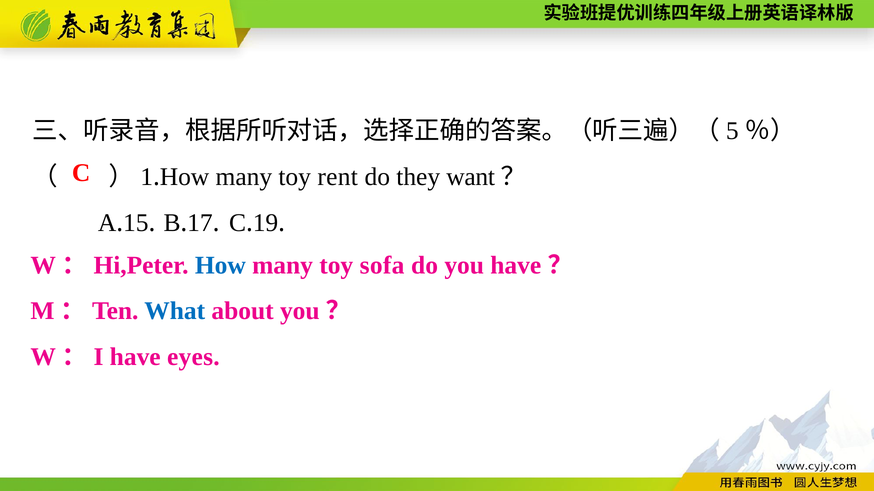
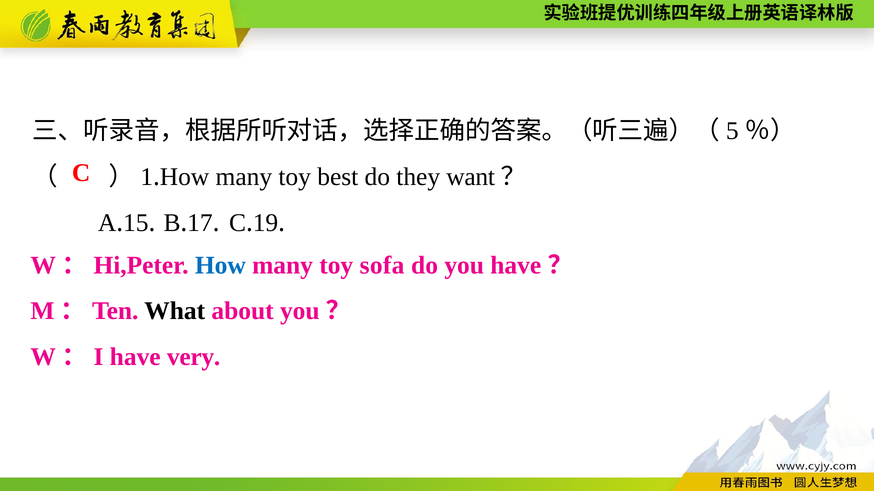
rent: rent -> best (338, 177)
What colour: blue -> black (175, 311)
eyes: eyes -> very (194, 357)
